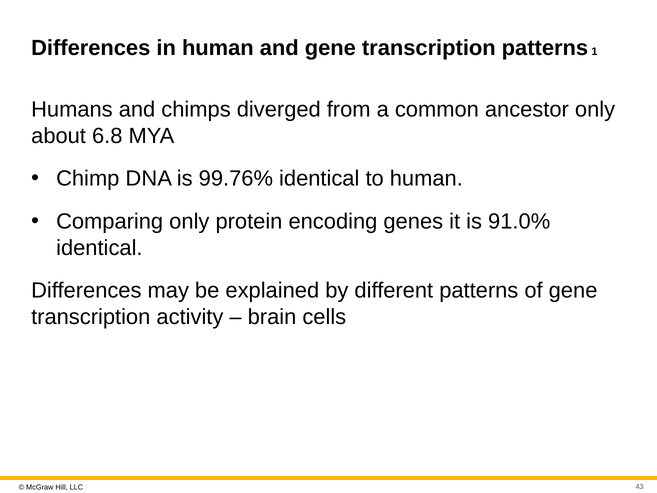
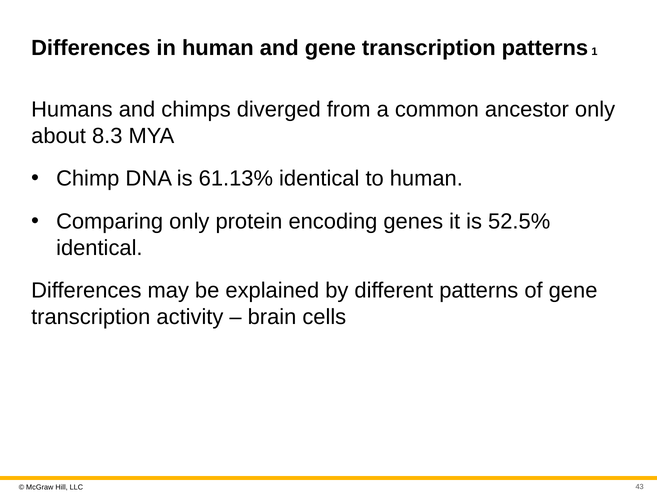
6.8: 6.8 -> 8.3 (107, 136)
99.76%: 99.76% -> 61.13% (236, 179)
91.0%: 91.0% -> 52.5% (519, 221)
